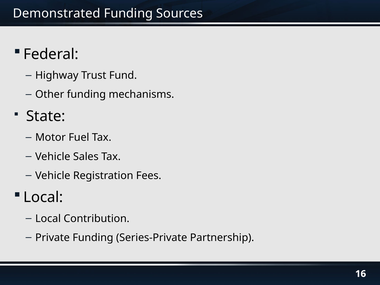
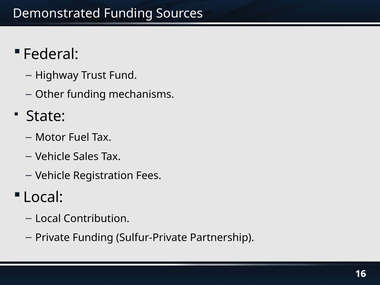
Series-Private: Series-Private -> Sulfur-Private (152, 238)
